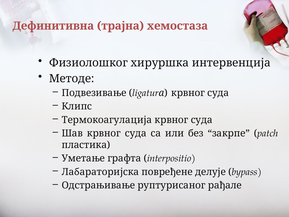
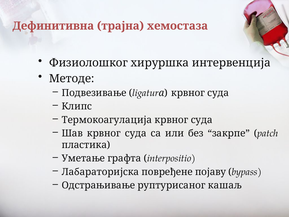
делује: делује -> појаву (211, 172)
рађале: рађале -> кашаљ (225, 185)
